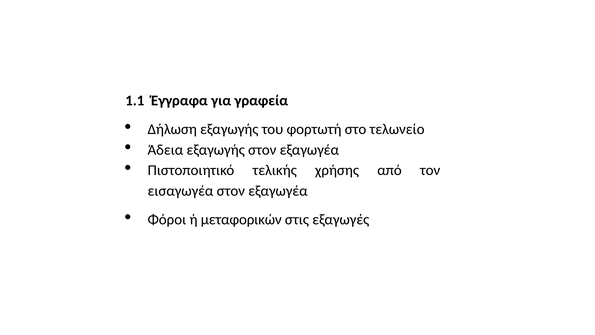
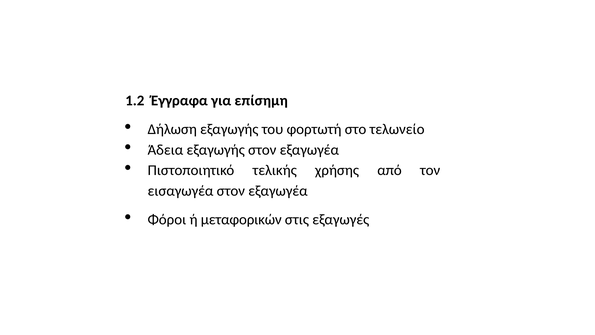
1.1: 1.1 -> 1.2 (135, 100)
γραφεία: γραφεία -> επίσημη (261, 100)
